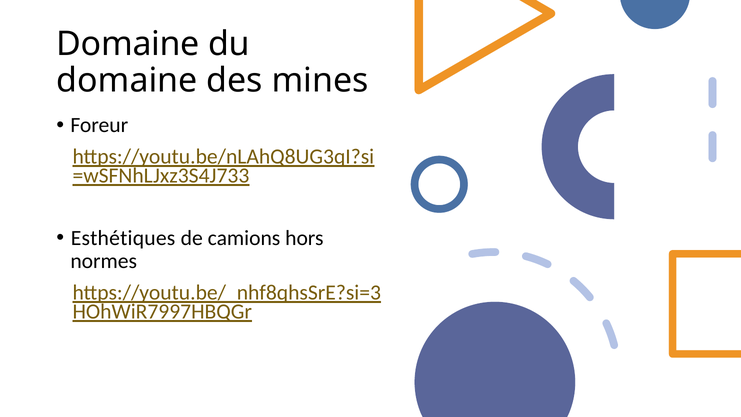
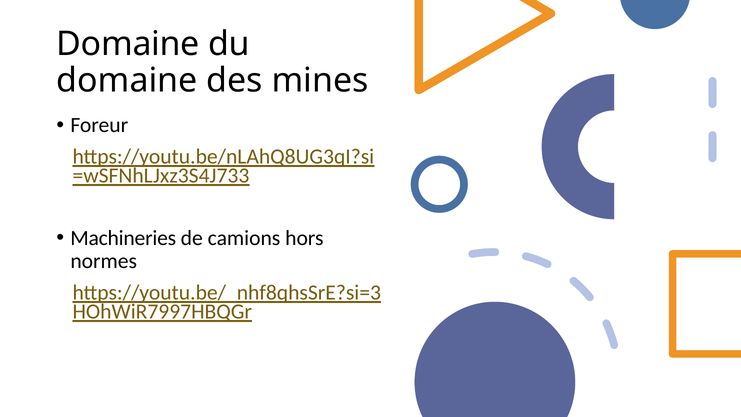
Esthétiques: Esthétiques -> Machineries (123, 238)
